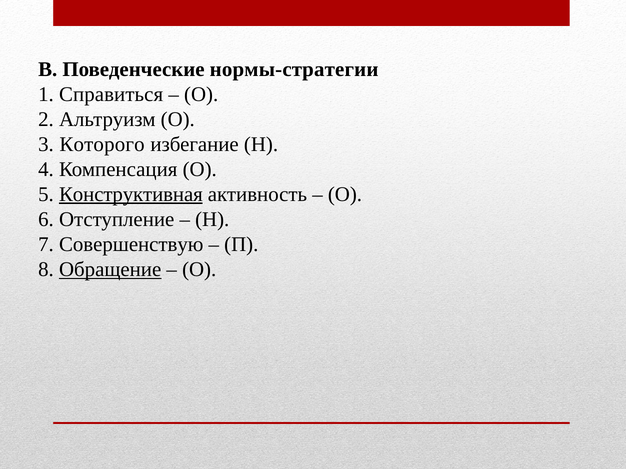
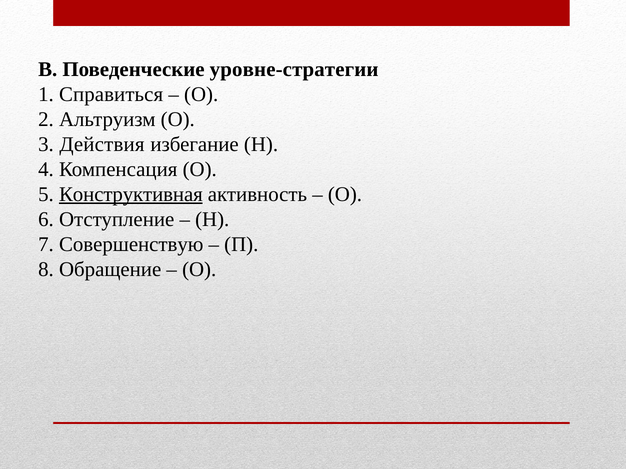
нормы-стратегии: нормы-стратегии -> уровне-стратегии (294, 69)
Которого: Которого -> Действия (102, 145)
Обращение underline: present -> none (110, 270)
